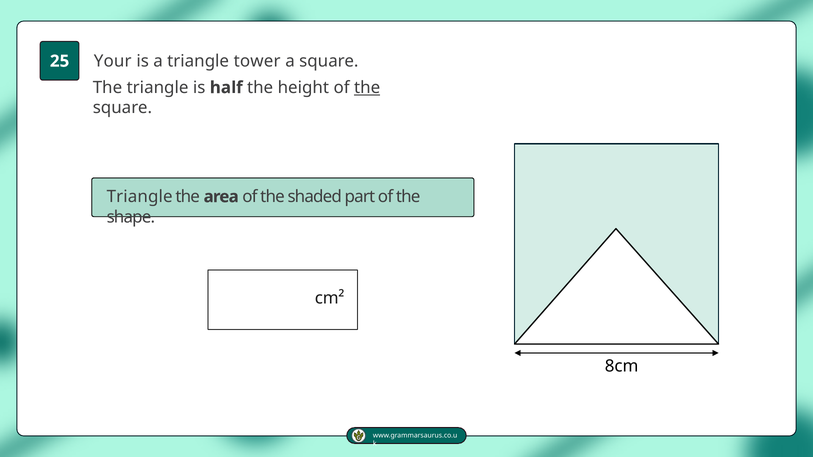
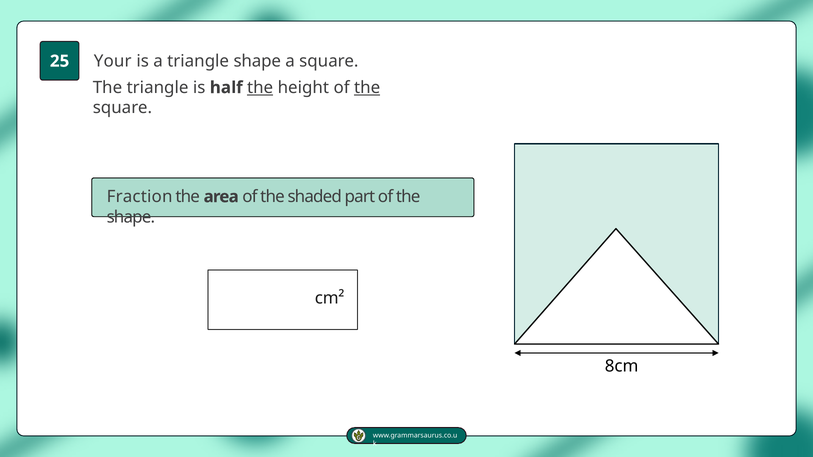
triangle tower: tower -> shape (257, 61)
the underline: none -> present (260, 88)
Triangle: Triangle -> Fraction (140, 197)
